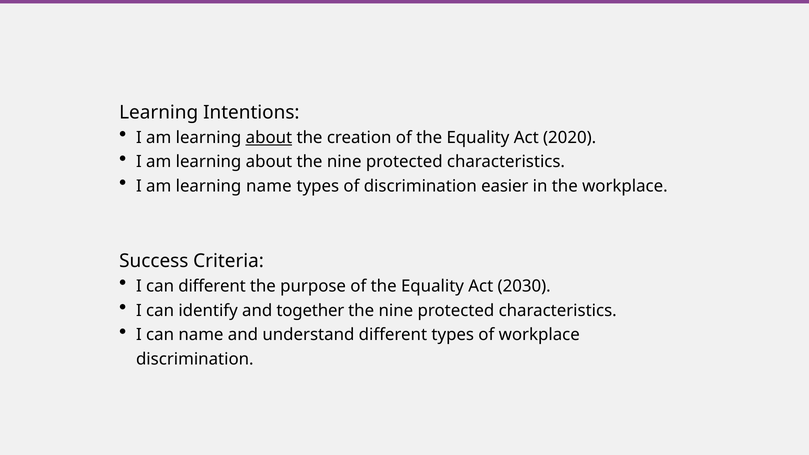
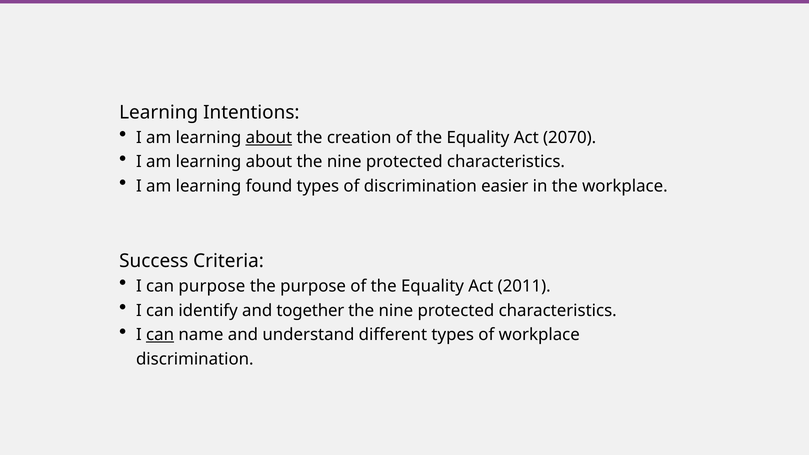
2020: 2020 -> 2070 (570, 138)
learning name: name -> found (269, 186)
can different: different -> purpose (212, 286)
2030: 2030 -> 2011 (524, 286)
can underline: none -> present (160, 335)
